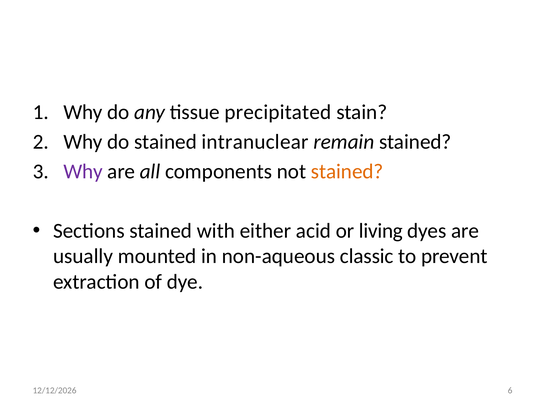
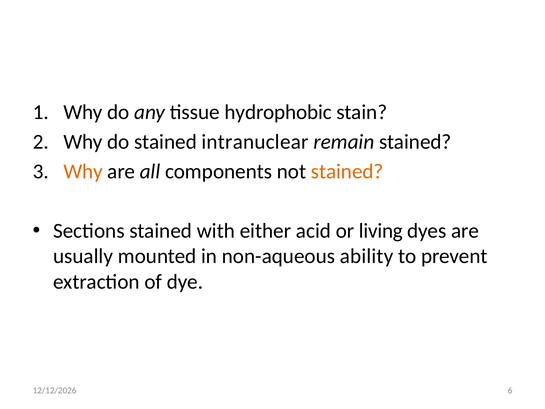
precipitated: precipitated -> hydrophobic (278, 112)
Why colour: purple -> orange (83, 172)
classic: classic -> ability (367, 256)
